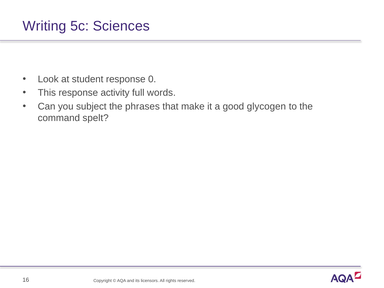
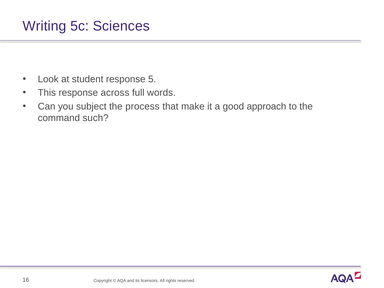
0: 0 -> 5 (152, 79)
activity: activity -> across (115, 93)
phrases: phrases -> process (142, 106)
glycogen: glycogen -> approach (266, 106)
spelt: spelt -> such (96, 118)
